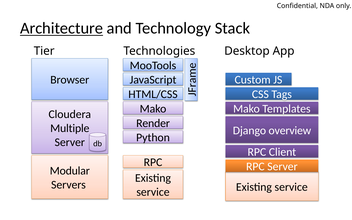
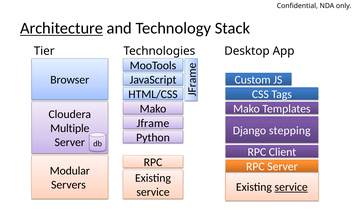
Render: Render -> Jframe (153, 123)
overview: overview -> stepping (290, 130)
service underline: none -> present (291, 187)
